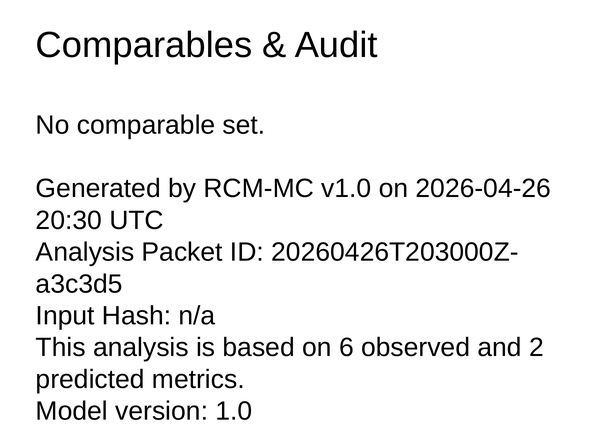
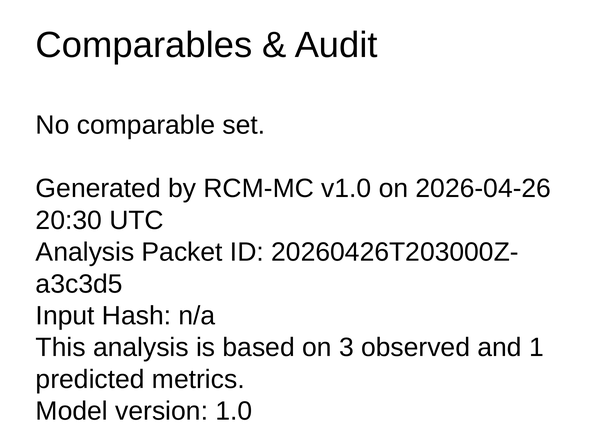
6: 6 -> 3 (346, 348)
2: 2 -> 1 (536, 348)
